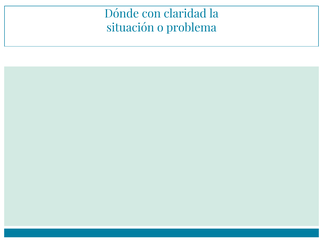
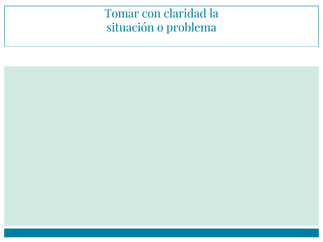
Dónde: Dónde -> Tomar (122, 14)
